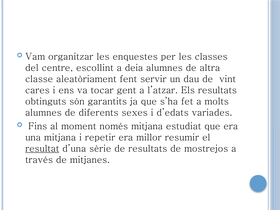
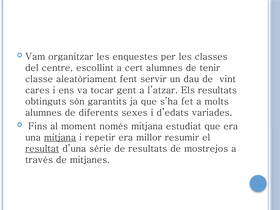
deia: deia -> cert (134, 68)
altra: altra -> tenir (210, 68)
mitjana underline: none -> present (60, 137)
